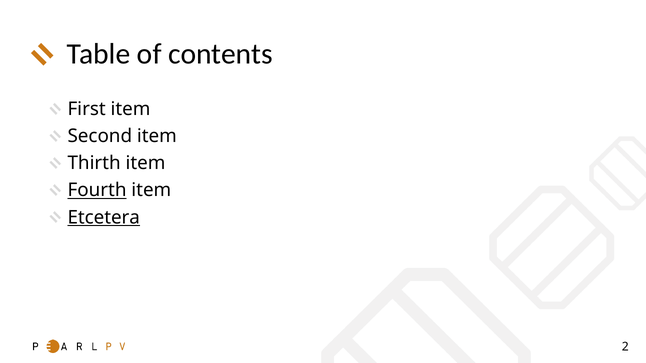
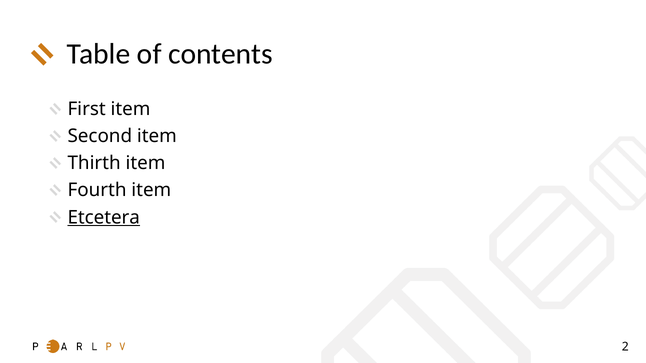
Fourth underline: present -> none (97, 190)
